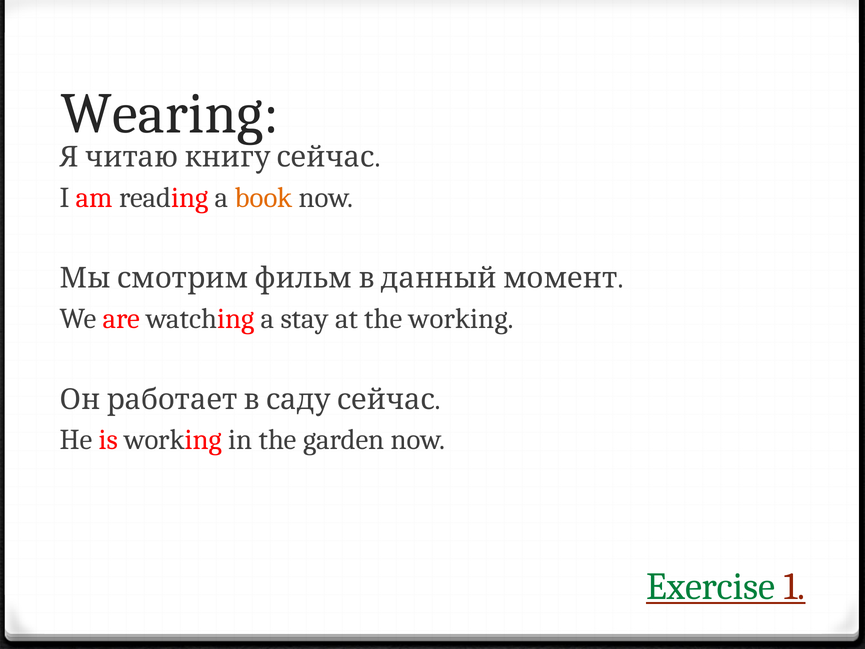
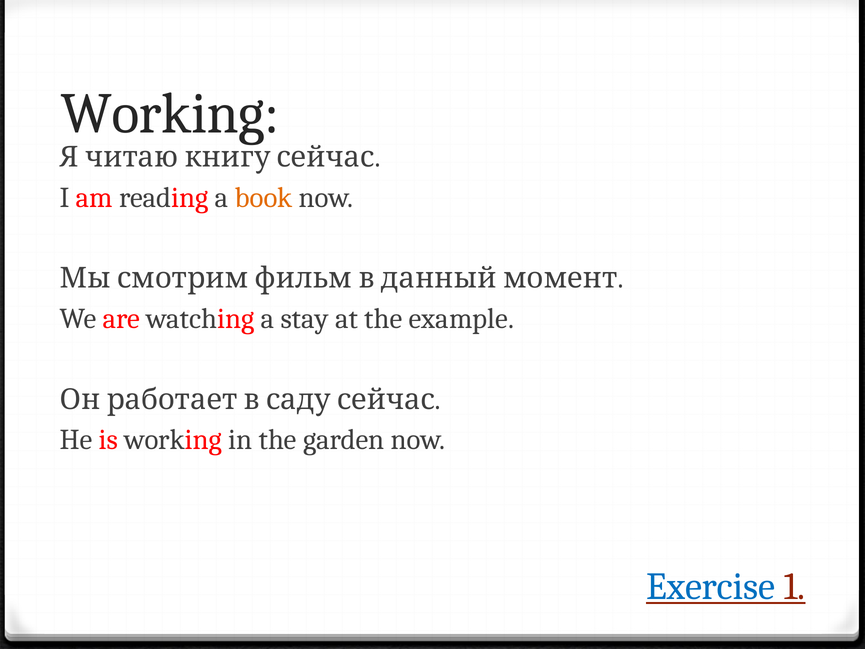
Wearing: Wearing -> Working (170, 114)
the working: working -> example (461, 319)
Exercise colour: green -> blue (711, 586)
